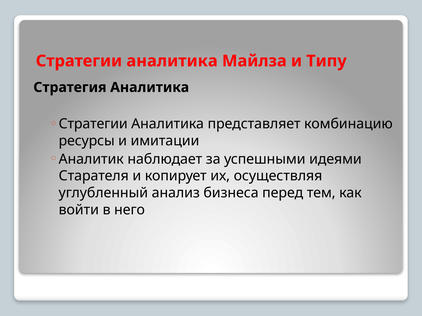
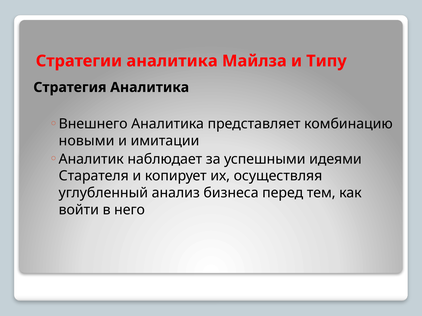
Стратегии: Стратегии -> Внешнего (93, 124)
ресурсы: ресурсы -> новыми (87, 141)
